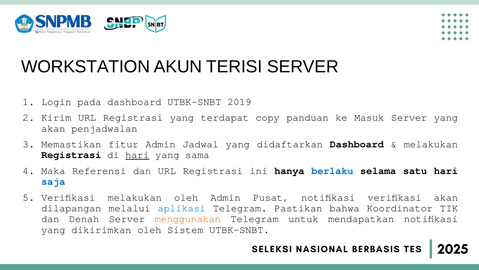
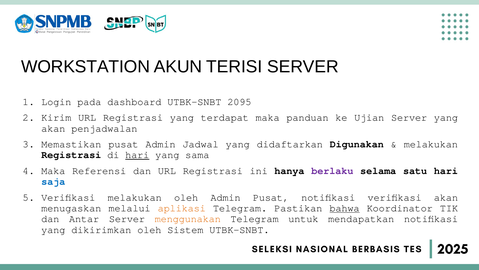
2019: 2019 -> 2095 (239, 102)
terdapat copy: copy -> maka (268, 117)
Masuk: Masuk -> Ujian (369, 117)
Memastikan fitur: fitur -> pusat (123, 144)
didaftarkan Dashboard: Dashboard -> Digunakan (357, 144)
berlaku colour: blue -> purple (332, 170)
dilapangan: dilapangan -> menugaskan (71, 208)
aplikasi colour: blue -> orange (182, 208)
bahwa underline: none -> present (345, 208)
Denah: Denah -> Antar (84, 219)
